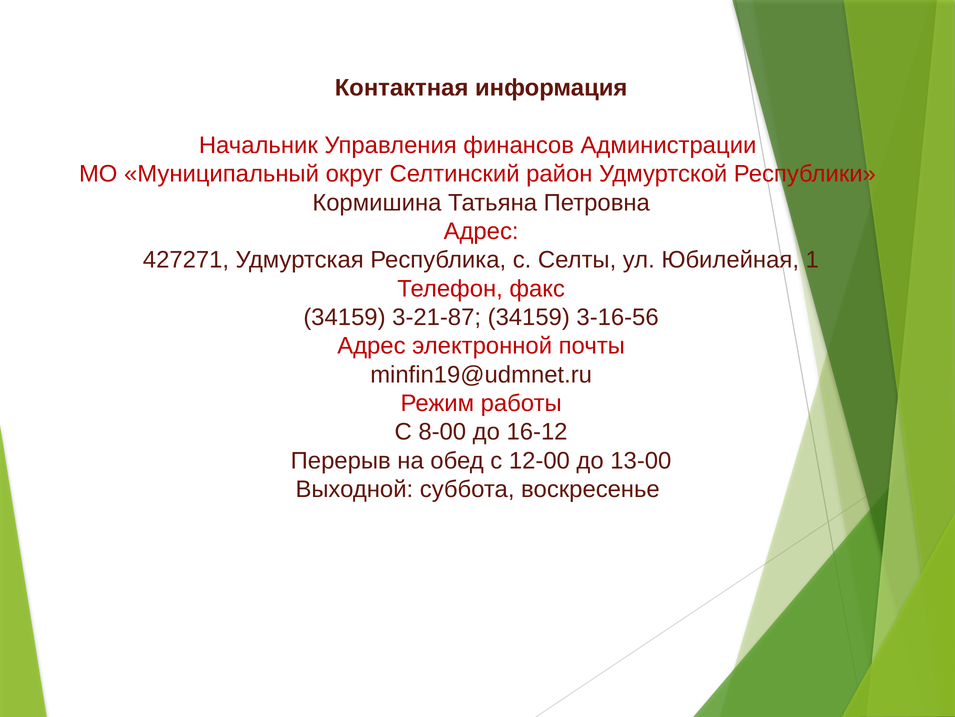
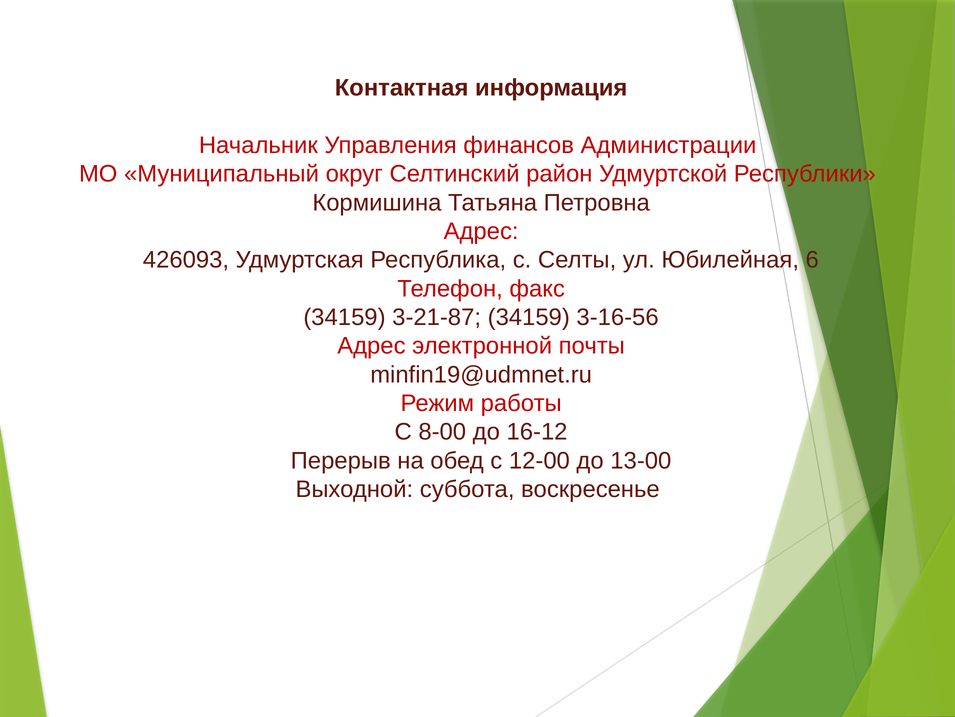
427271: 427271 -> 426093 (186, 260)
1: 1 -> 6 (812, 260)
